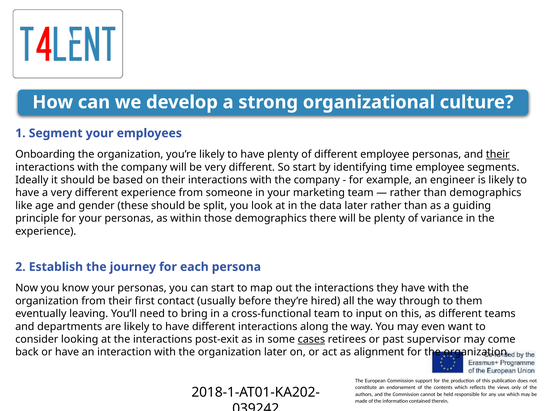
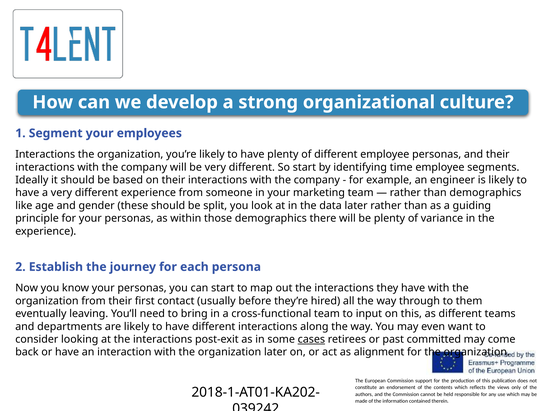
Onboarding: Onboarding -> Interactions (45, 154)
their underline: present -> none (498, 154)
supervisor: supervisor -> committed (434, 339)
